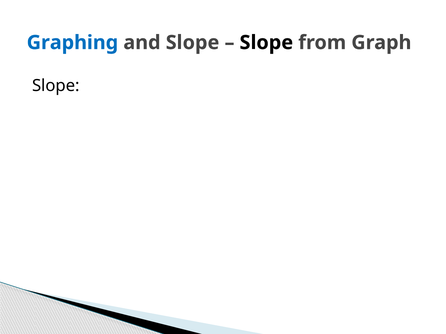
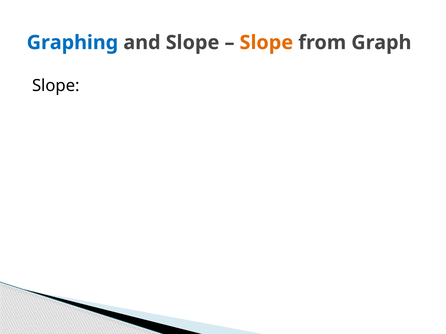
Slope colour: black -> orange (266, 43)
